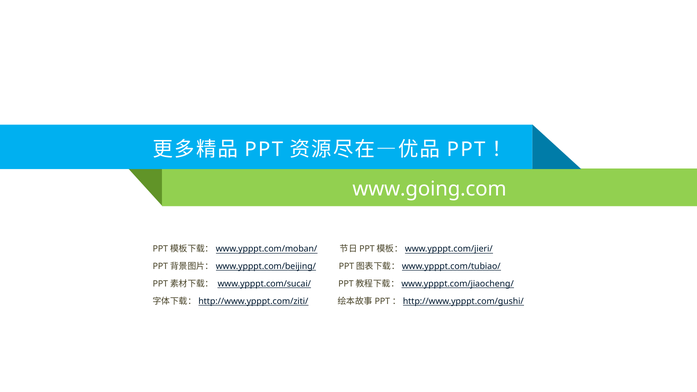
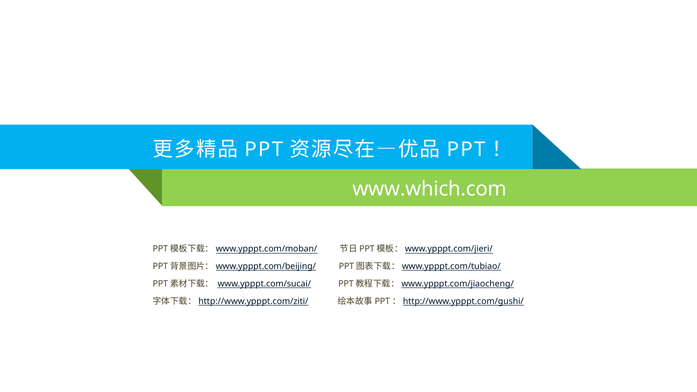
www.going.com: www.going.com -> www.which.com (429, 189)
